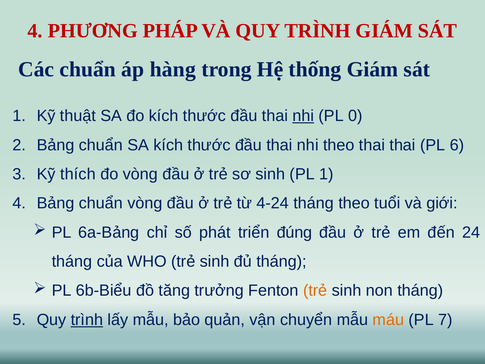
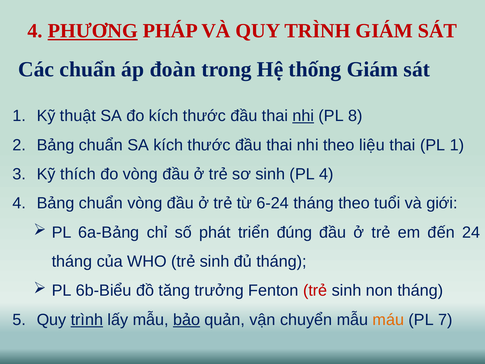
PHƯƠNG underline: none -> present (93, 31)
hàng: hàng -> đoàn (173, 69)
0: 0 -> 8 (355, 116)
theo thai: thai -> liệu (372, 145)
PL 6: 6 -> 1 (457, 145)
PL 1: 1 -> 4 (326, 174)
4-24: 4-24 -> 6-24 (273, 203)
trẻ colour: orange -> red (315, 290)
bảo underline: none -> present (187, 320)
